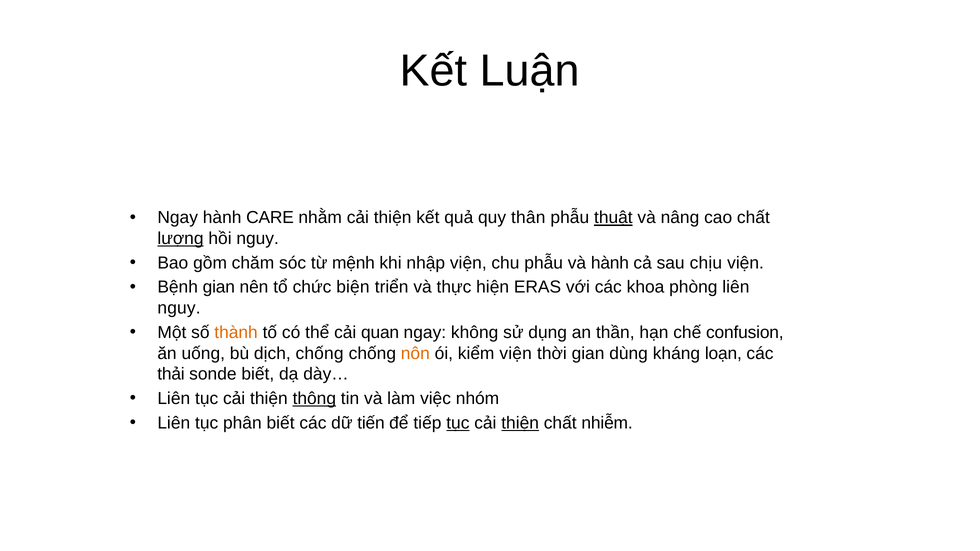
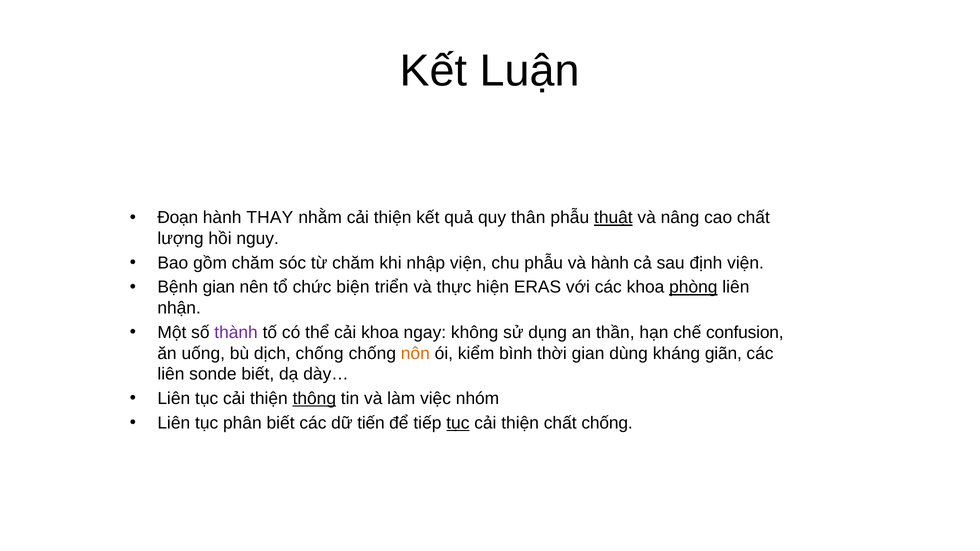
Ngay: Ngay -> Đoạn (178, 218)
CARE: CARE -> THAY (270, 218)
lượng underline: present -> none (180, 239)
từ mệnh: mệnh -> chăm (353, 263)
chịu: chịu -> định (706, 263)
phòng underline: none -> present (693, 287)
nguy: nguy -> nhận (179, 308)
thành colour: orange -> purple (236, 333)
cải quan: quan -> khoa (380, 333)
kiểm viện: viện -> bình (516, 353)
loạn: loạn -> giãn (723, 353)
thải: thải -> liên (171, 374)
thiện underline: present -> none (520, 423)
chất nhiễm: nhiễm -> chống (607, 423)
